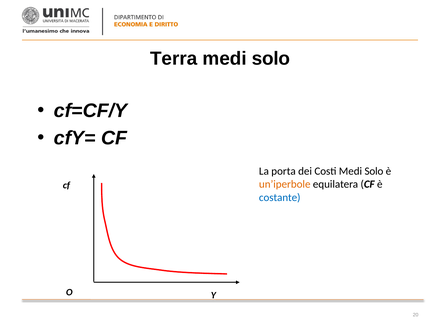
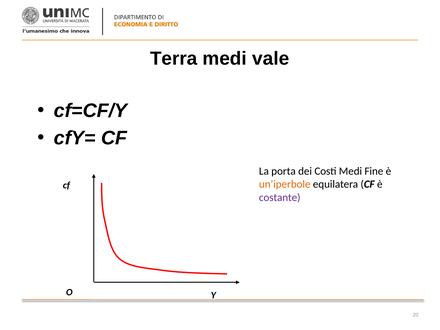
solo: solo -> vale (271, 59)
Costi Medi Solo: Solo -> Fine (374, 171)
costante colour: blue -> purple (280, 197)
